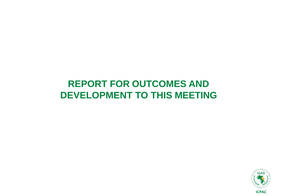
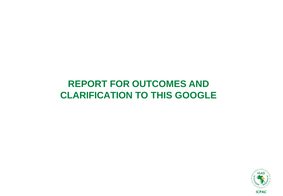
DEVELOPMENT: DEVELOPMENT -> CLARIFICATION (96, 95)
MEETING: MEETING -> GOOGLE (196, 95)
